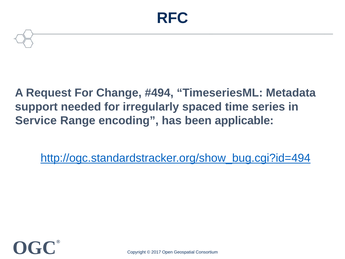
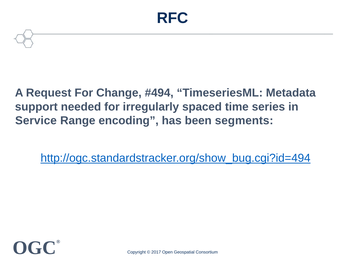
applicable: applicable -> segments (244, 120)
